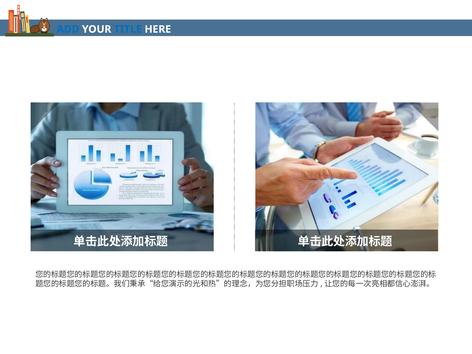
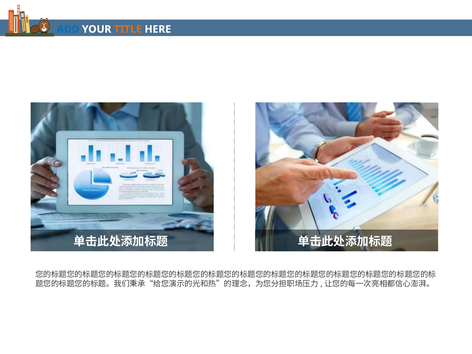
TITLE colour: blue -> orange (128, 29)
